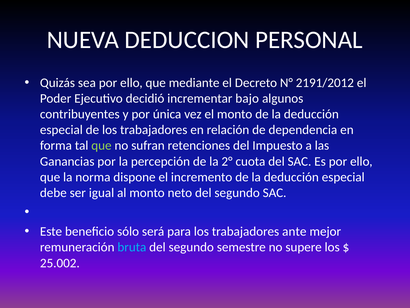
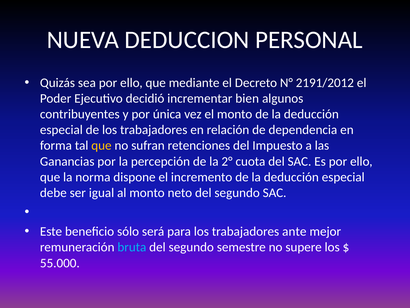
bajo: bajo -> bien (247, 98)
que colour: light green -> yellow (101, 145)
25.002: 25.002 -> 55.000 (60, 263)
